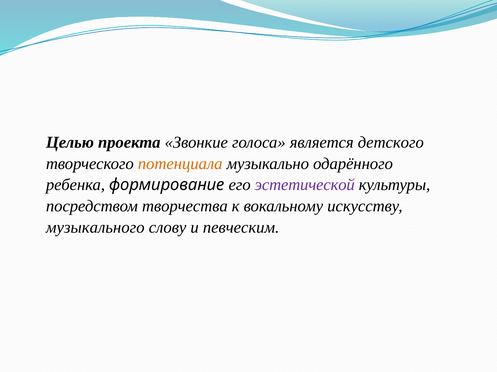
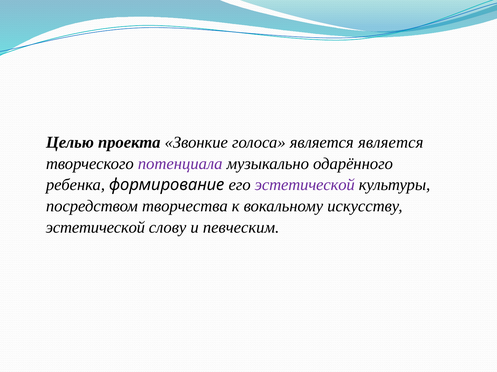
является детского: детского -> является (391, 143)
потенциала colour: orange -> purple (180, 164)
музыкального: музыкального -> эстетической (95, 228)
